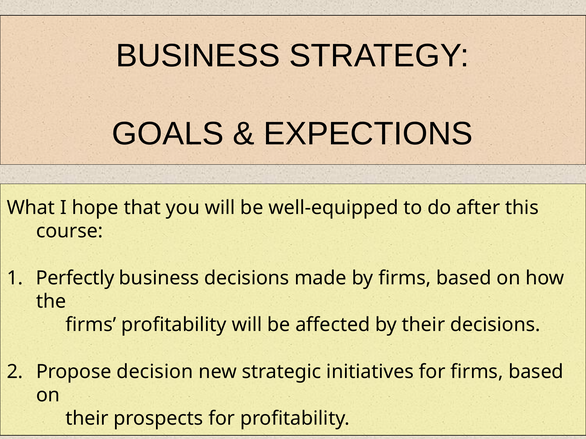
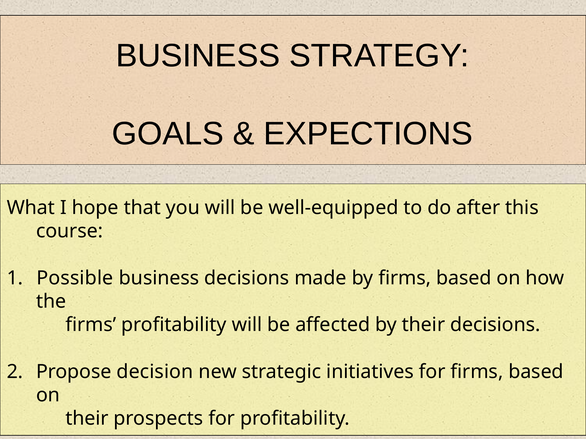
Perfectly: Perfectly -> Possible (75, 278)
